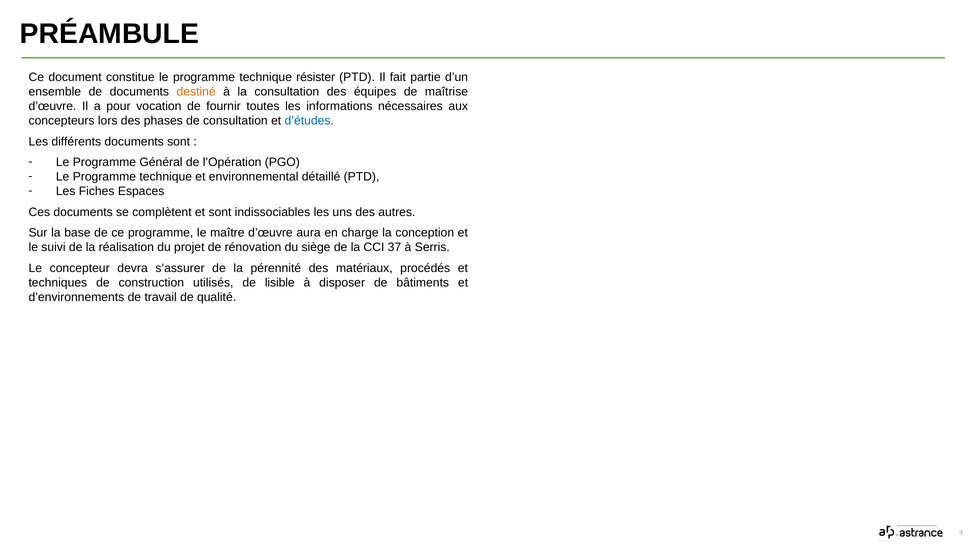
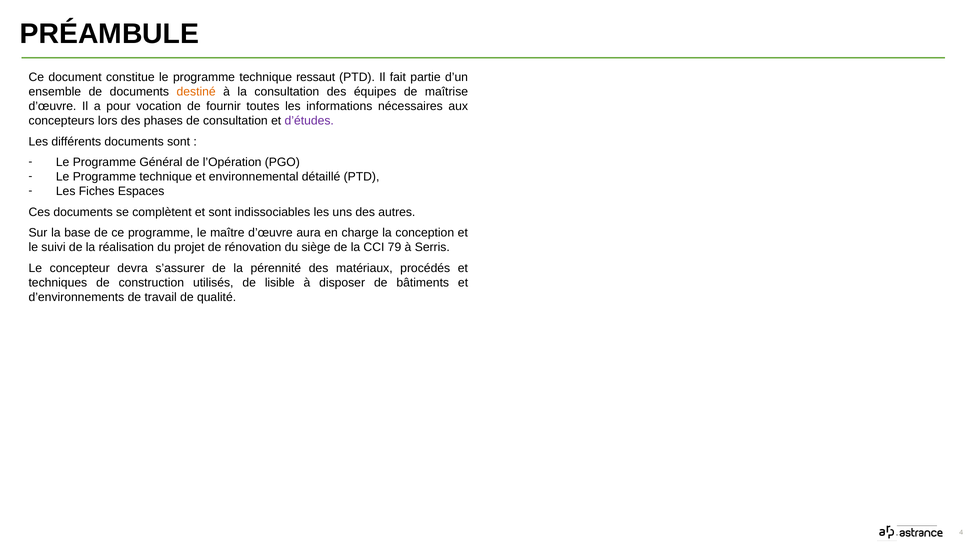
résister: résister -> ressaut (316, 77)
d’études colour: blue -> purple (309, 121)
37: 37 -> 79 (394, 247)
